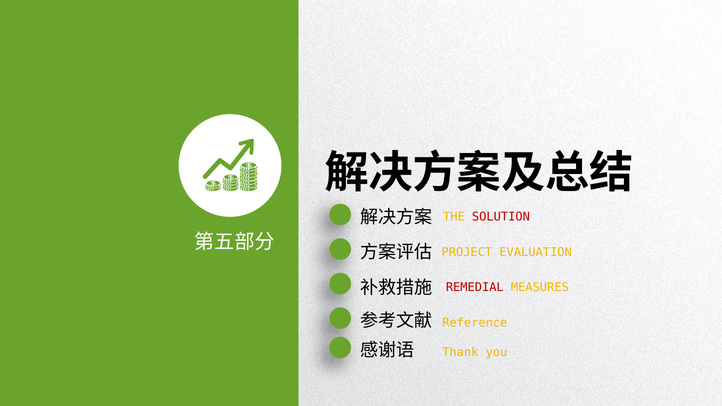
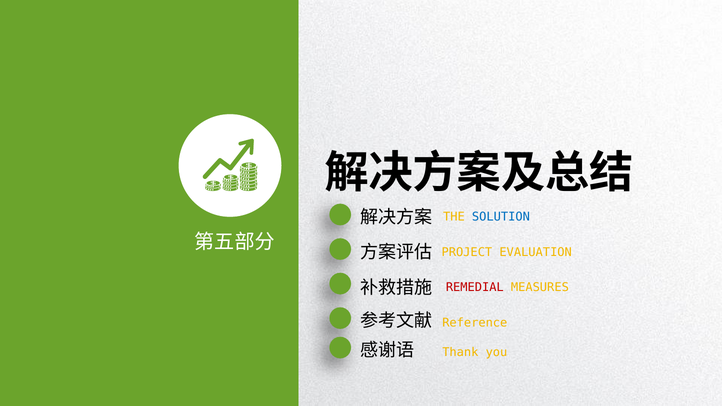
SOLUTION colour: red -> blue (501, 217)
